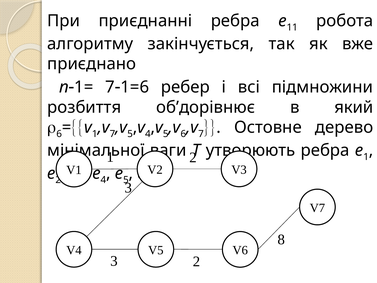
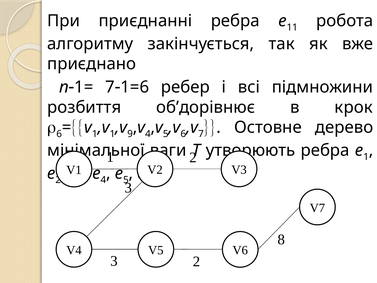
який: який -> крок (354, 107)
7: 7 -> 1 (112, 134)
5: 5 -> 9 (130, 134)
